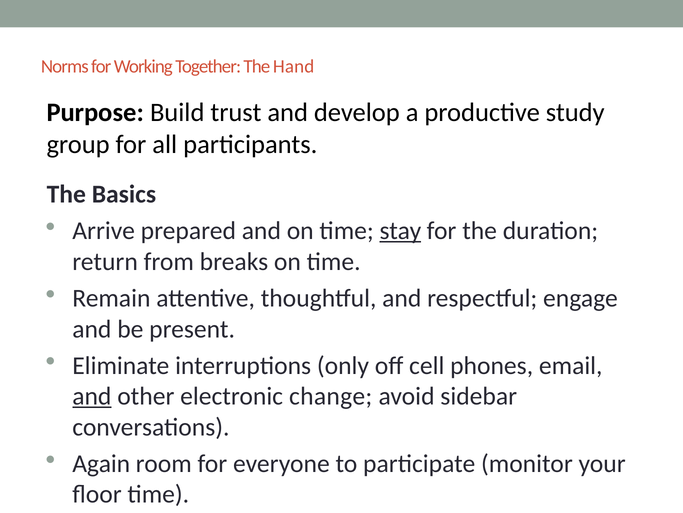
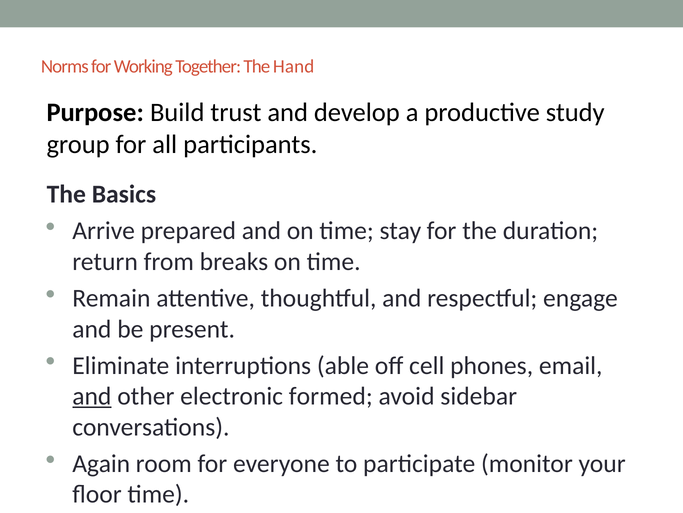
stay underline: present -> none (400, 231)
only: only -> able (343, 365)
change: change -> formed (331, 396)
